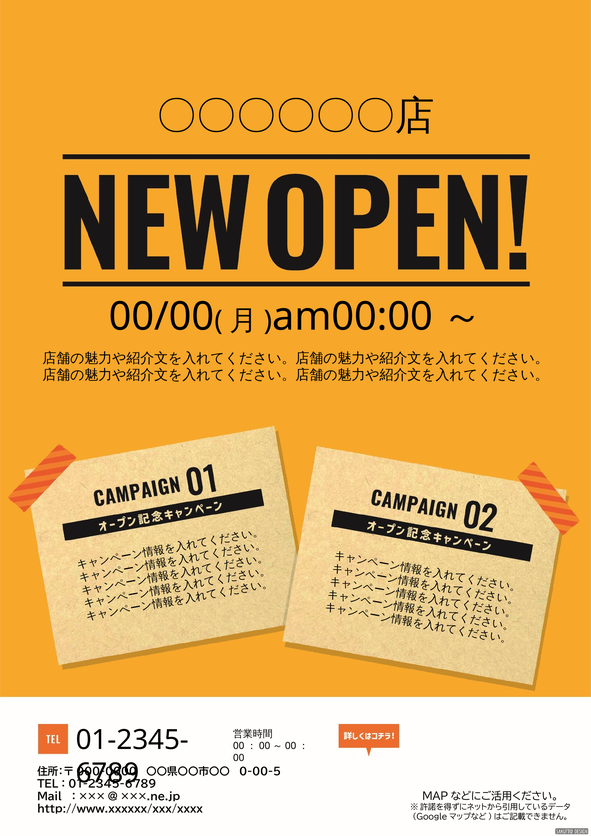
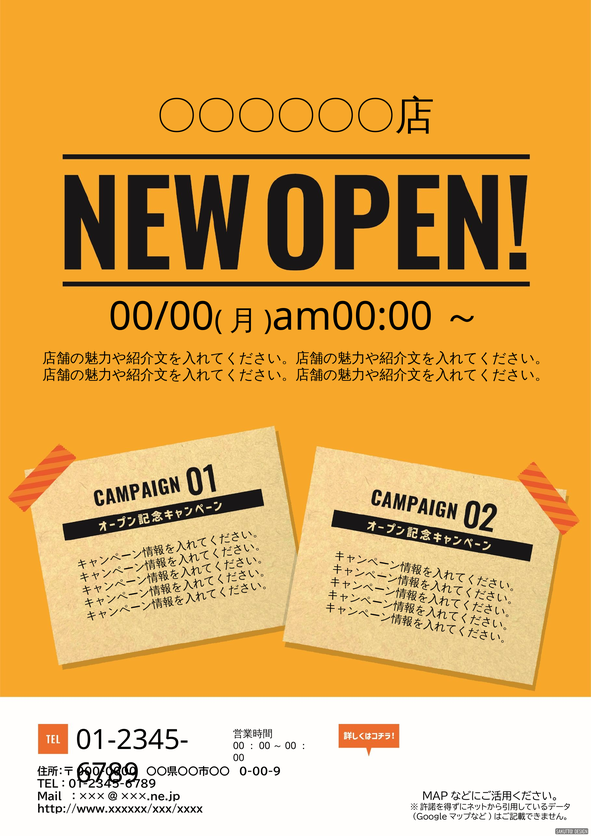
0-00-5: 0-00-5 -> 0-00-9 (260, 771)
